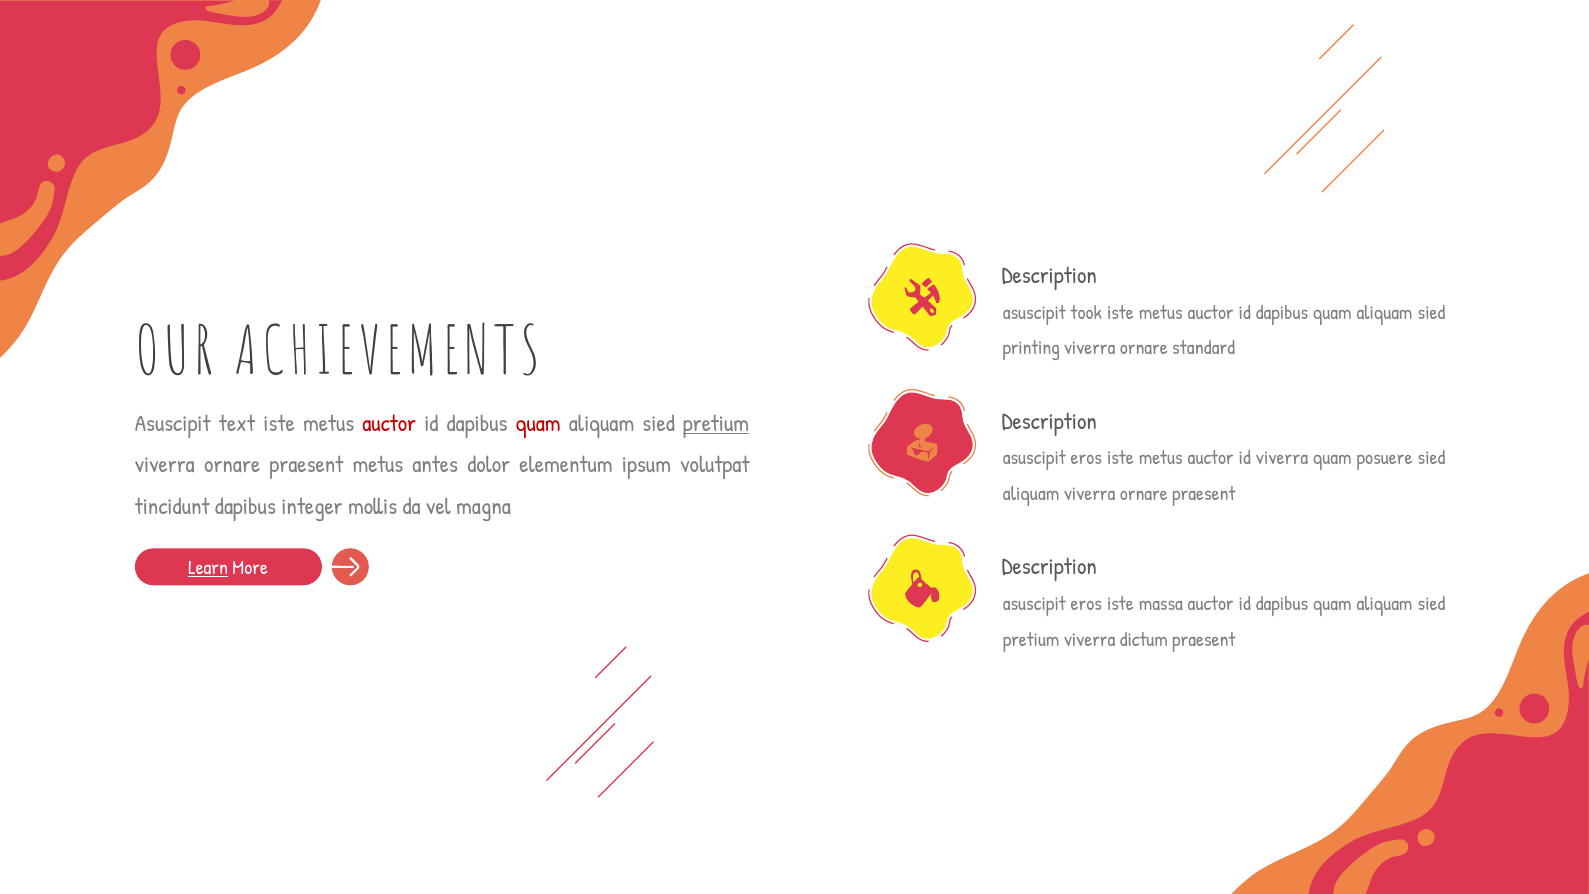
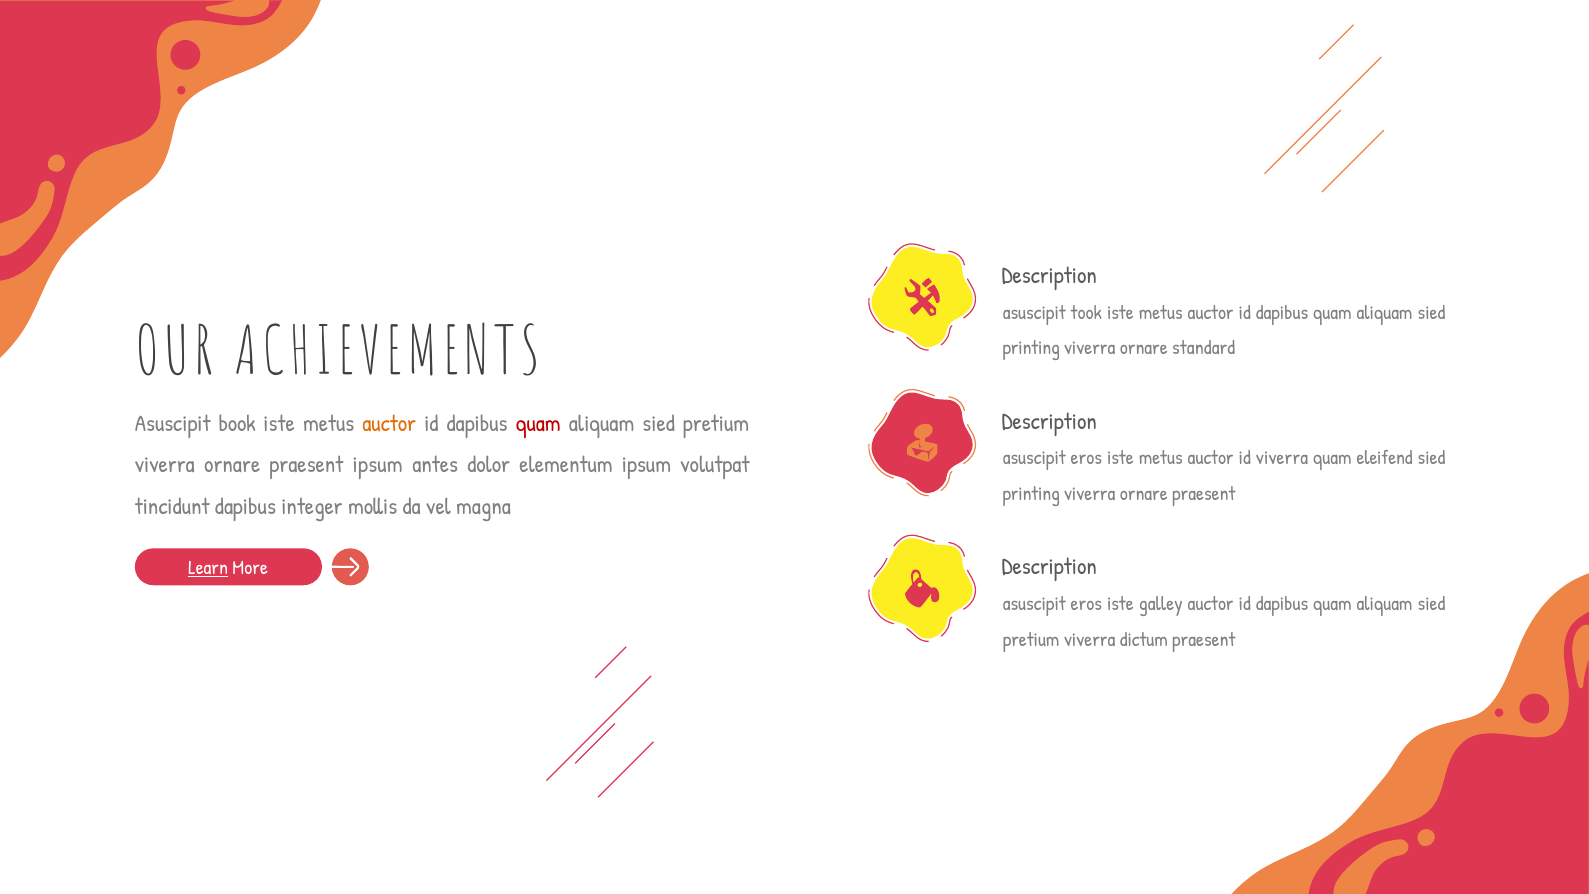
text: text -> book (237, 423)
auctor colour: red -> orange (389, 423)
pretium underline: present -> none (716, 423)
posuere: posuere -> eleifend (1385, 458)
praesent metus: metus -> ipsum (378, 465)
aliquam: aliquam -> printing (1031, 494)
massa: massa -> galley (1161, 604)
